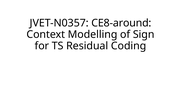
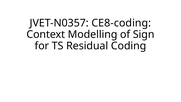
CE8-around: CE8-around -> CE8-coding (121, 23)
